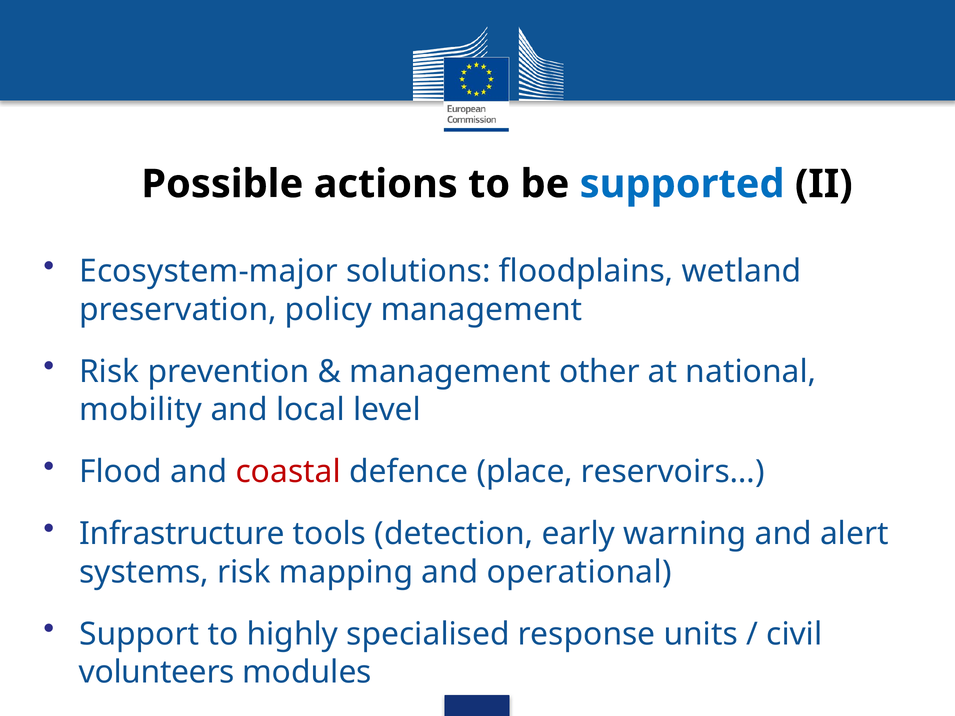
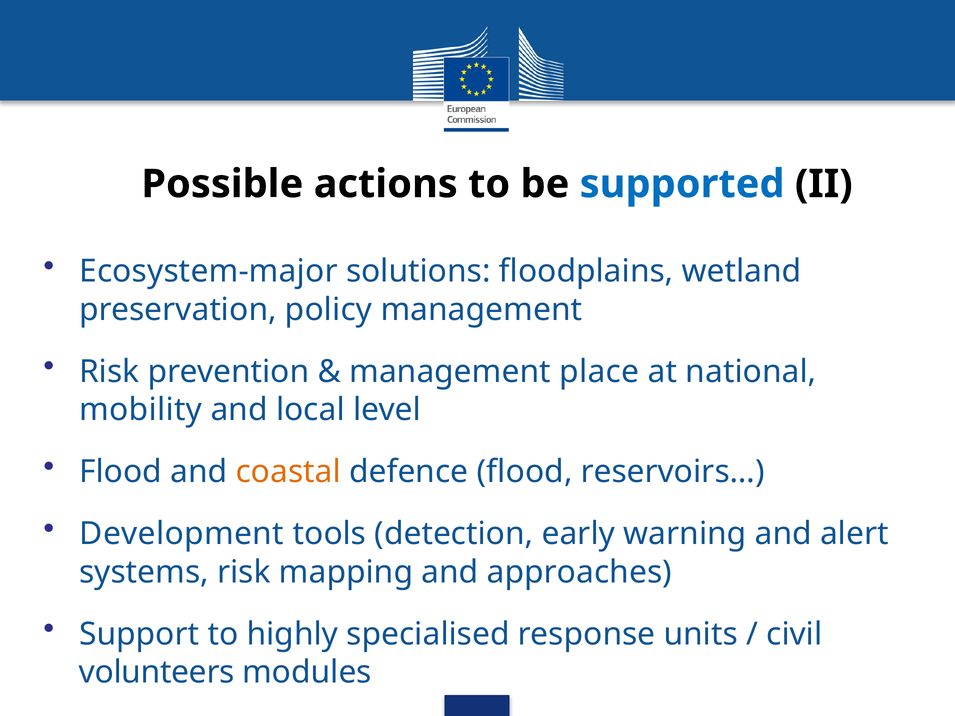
other: other -> place (599, 372)
coastal colour: red -> orange (288, 472)
defence place: place -> flood (525, 472)
Infrastructure: Infrastructure -> Development (182, 534)
operational: operational -> approaches (579, 572)
